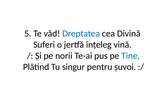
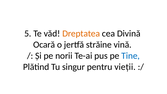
Dreptatea colour: blue -> orange (81, 33)
Suferi: Suferi -> Ocară (44, 45)
înțeleg: înțeleg -> străine (99, 45)
șuvoi: șuvoi -> vieții (125, 67)
